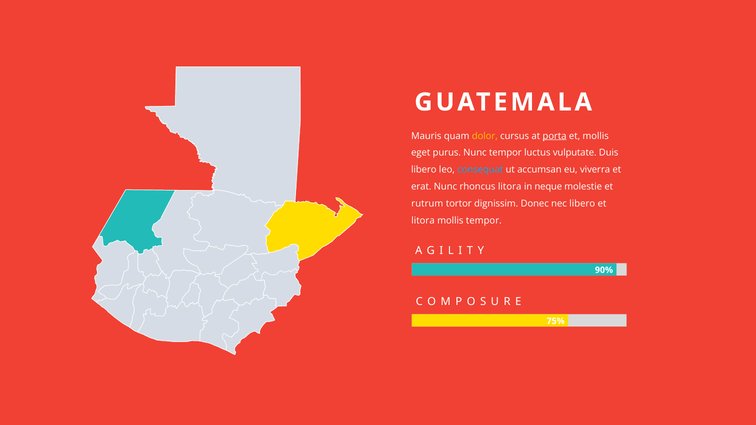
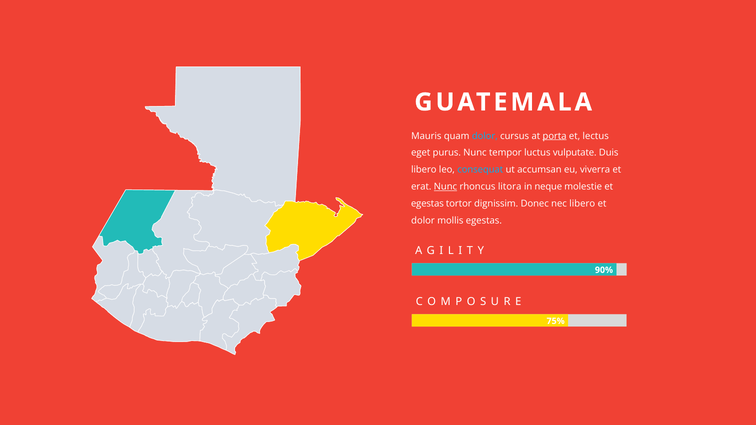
dolor colour: yellow -> light blue (485, 136)
et mollis: mollis -> lectus (596, 136)
Nunc underline: none -> present (445, 187)
rutrum: rutrum -> egestas (427, 204)
litora: litora -> dolor (423, 221)
mollis tempor: tempor -> egestas (484, 221)
